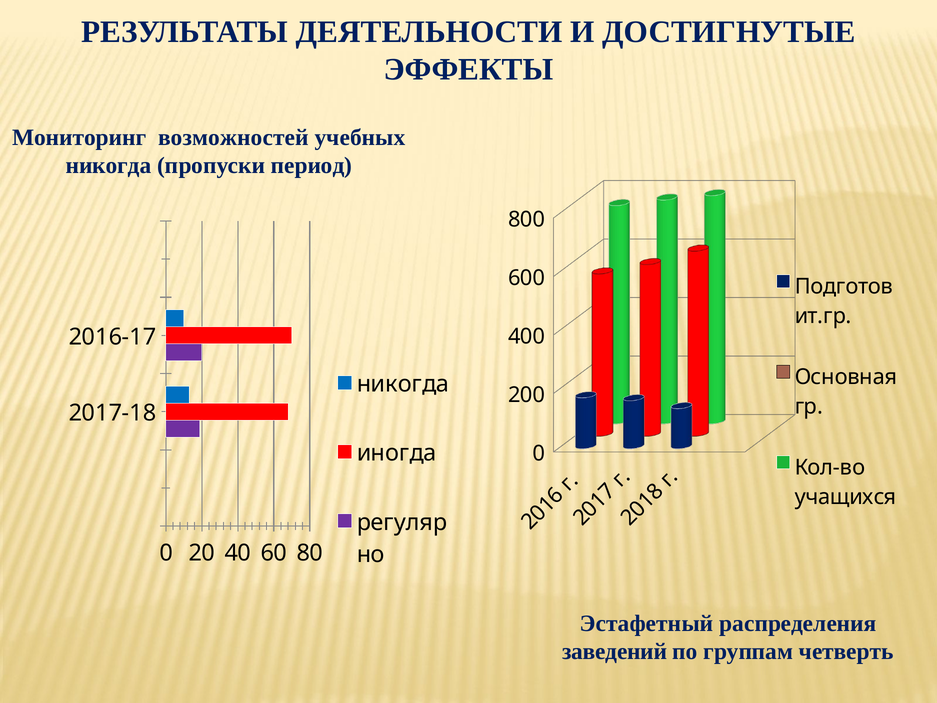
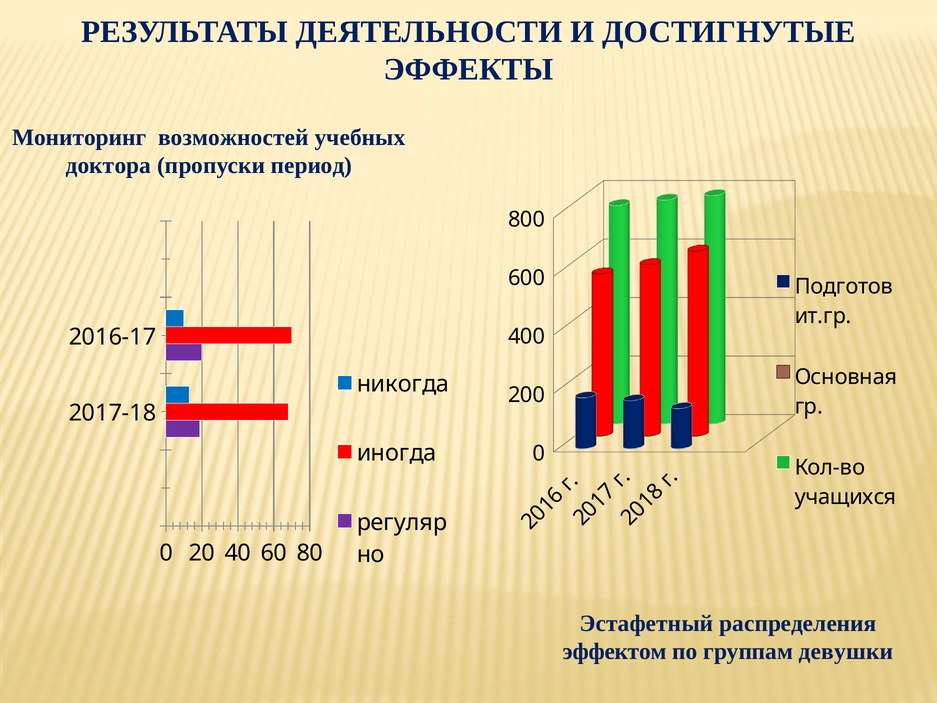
никогда: никогда -> доктора (108, 166)
заведений: заведений -> эффектом (615, 651)
четверть: четверть -> девушки (846, 651)
